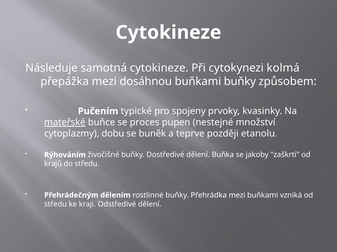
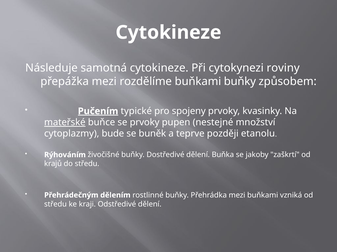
kolmá: kolmá -> roviny (283, 68)
dosáhnou: dosáhnou -> rozdělíme (146, 82)
Pučením underline: none -> present (98, 111)
se proces: proces -> prvoky (145, 123)
dobu: dobu -> bude (113, 134)
